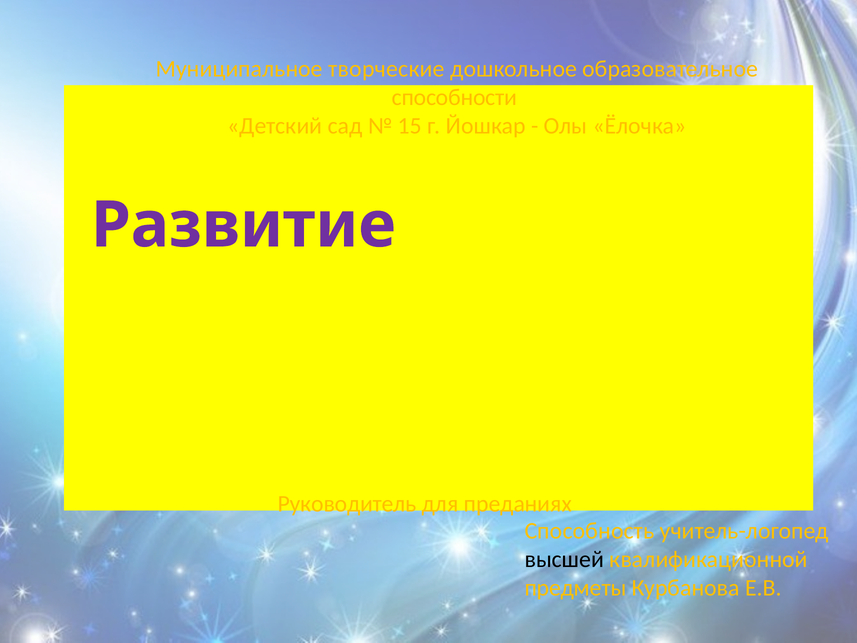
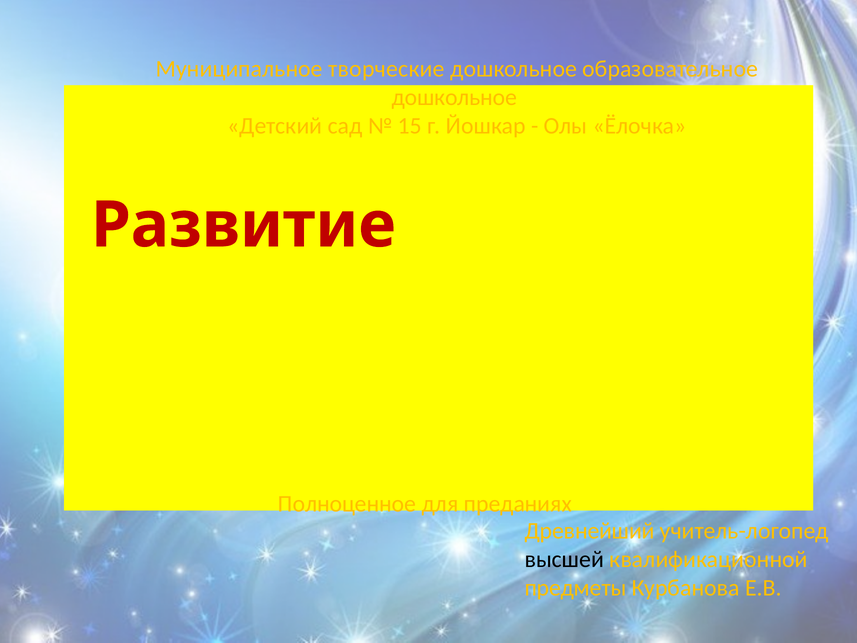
способности: способности -> дошкольное (454, 97)
Развитие colour: purple -> red (243, 225)
Руководитель: Руководитель -> Полноценное (347, 504)
Способность: Способность -> Древнейший (590, 531)
